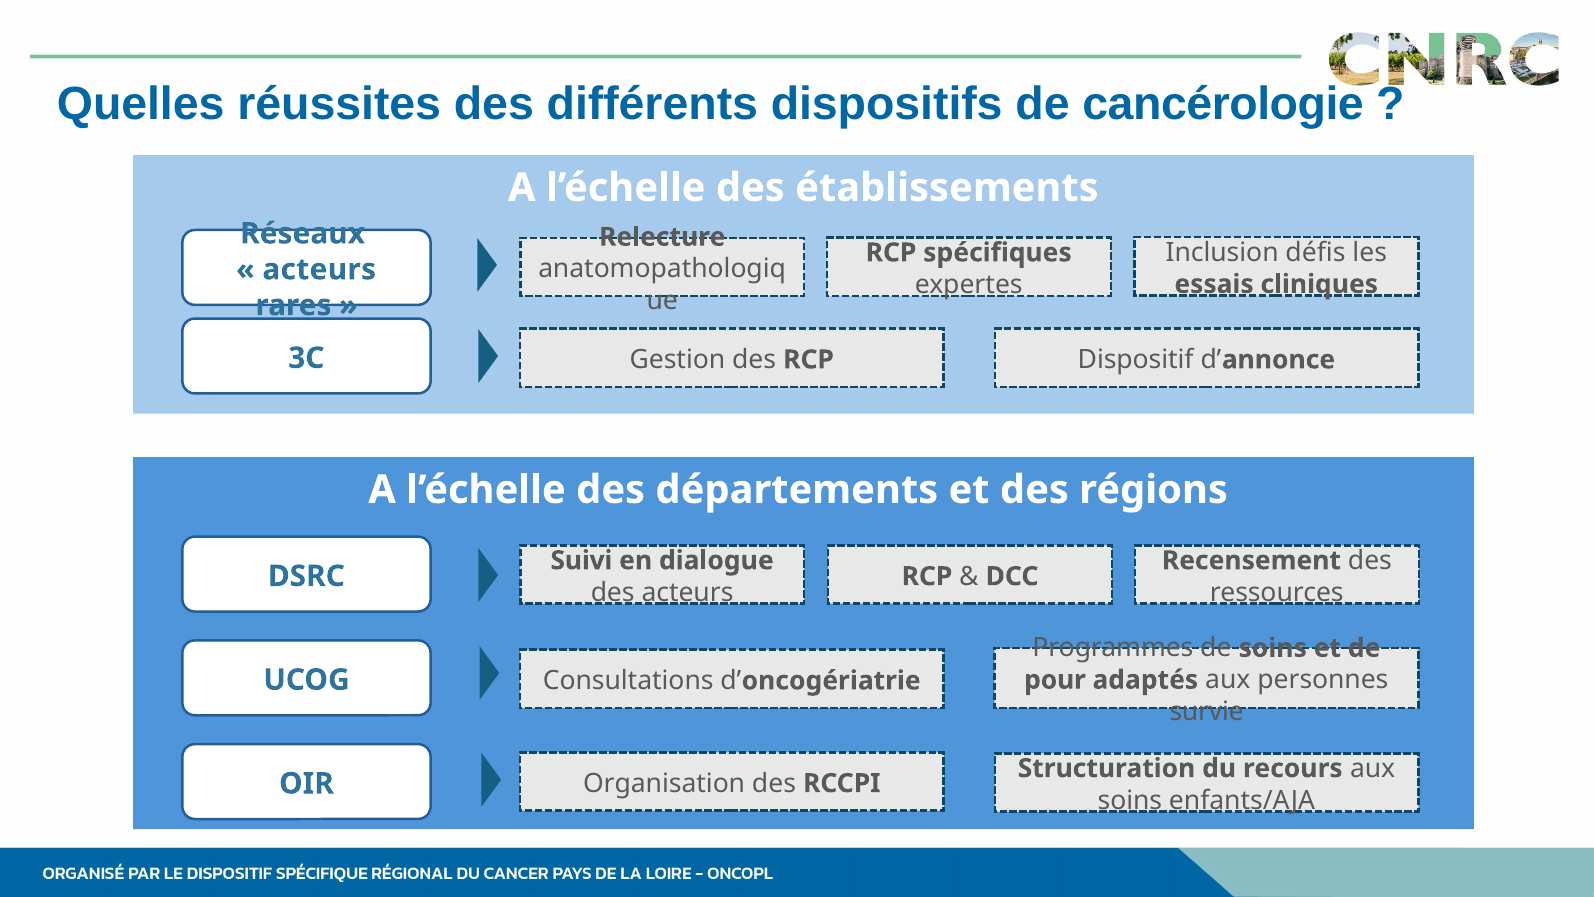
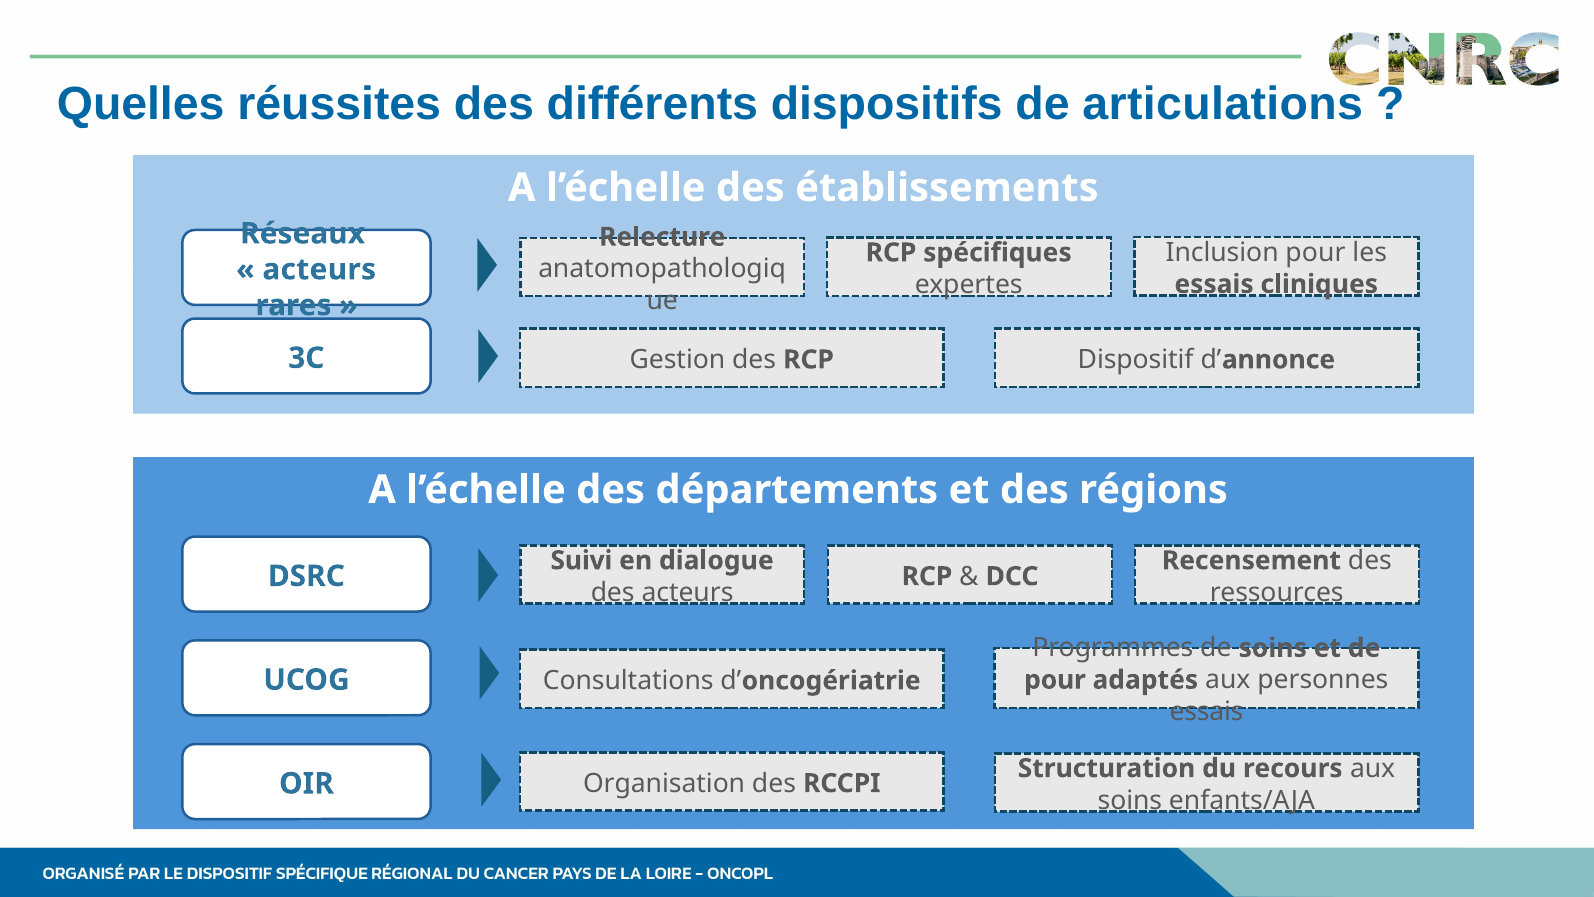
cancérologie: cancérologie -> articulations (1223, 104)
Inclusion défis: défis -> pour (1315, 252)
survie: survie -> essais (1207, 711)
